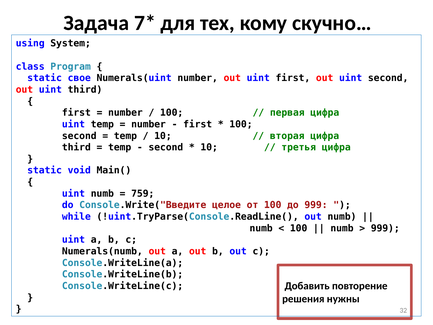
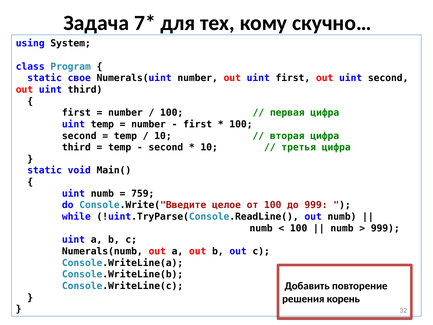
нужны: нужны -> корень (343, 299)
